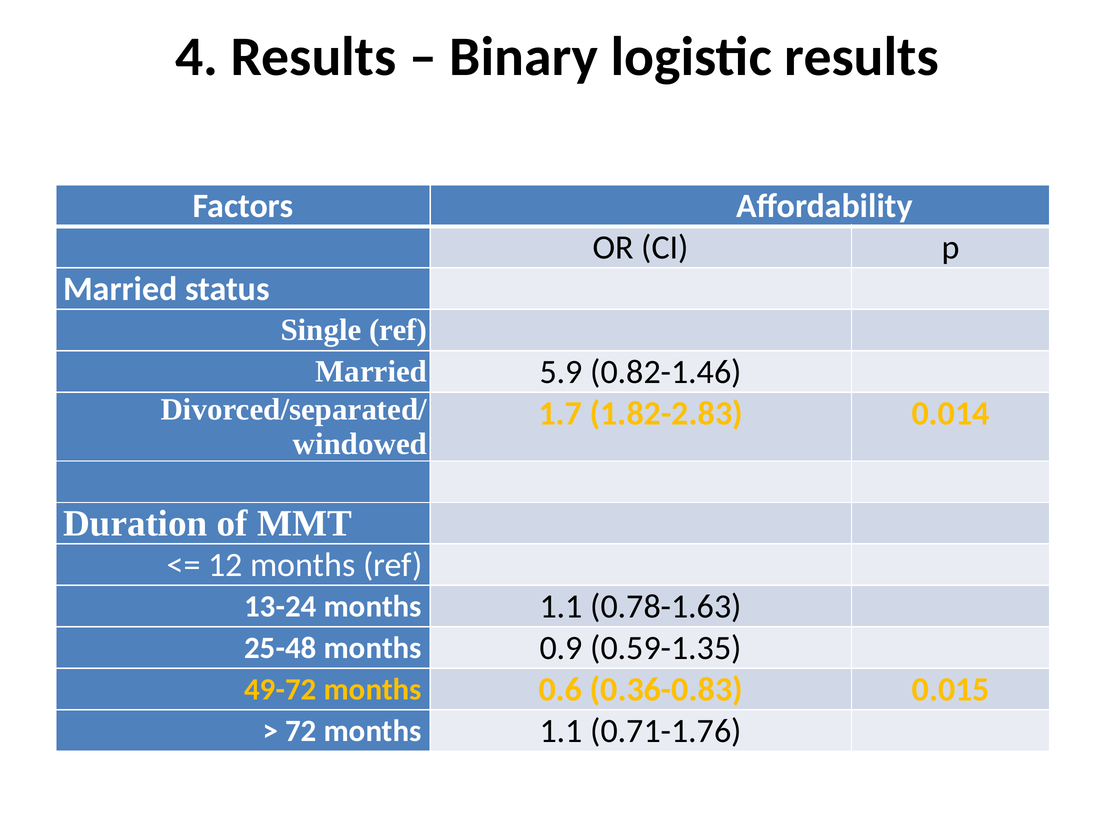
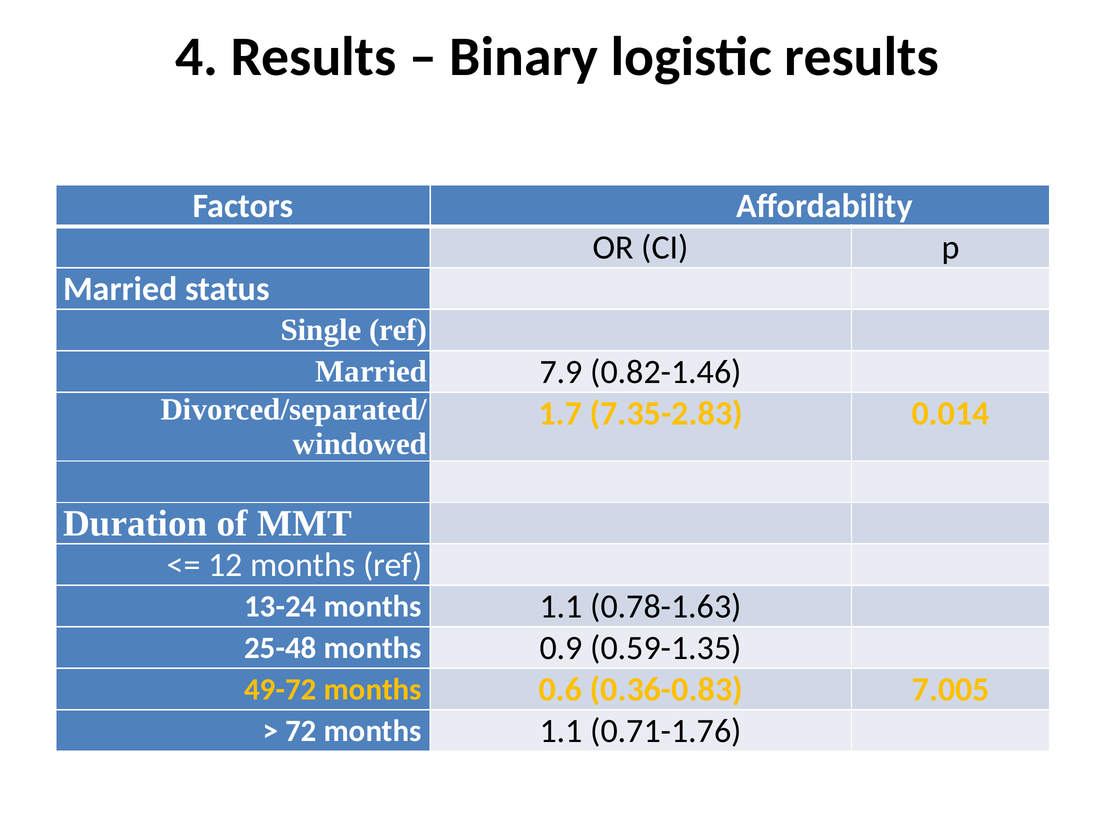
5.9: 5.9 -> 7.9 (561, 372)
1.82-2.83: 1.82-2.83 -> 7.35-2.83 (666, 413)
0.015: 0.015 -> 7.005 (951, 690)
